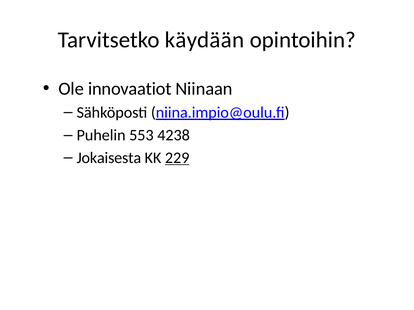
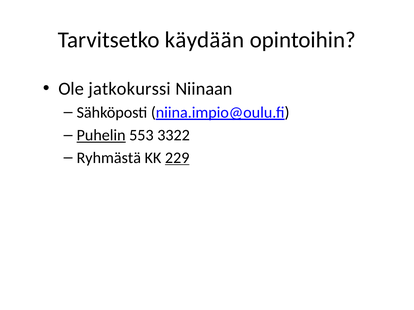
innovaatiot: innovaatiot -> jatkokurssi (130, 89)
Puhelin underline: none -> present (101, 135)
4238: 4238 -> 3322 (174, 135)
Jokaisesta: Jokaisesta -> Ryhmästä (109, 158)
